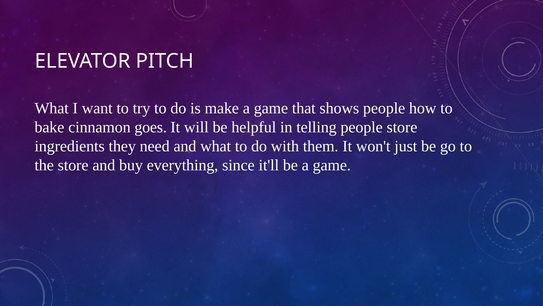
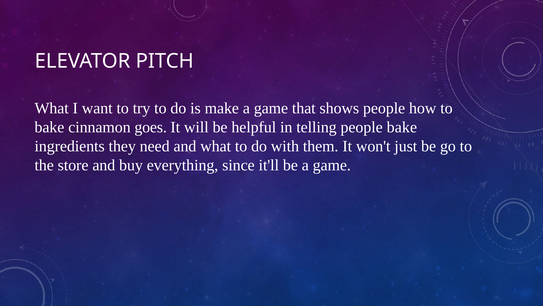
people store: store -> bake (402, 127)
